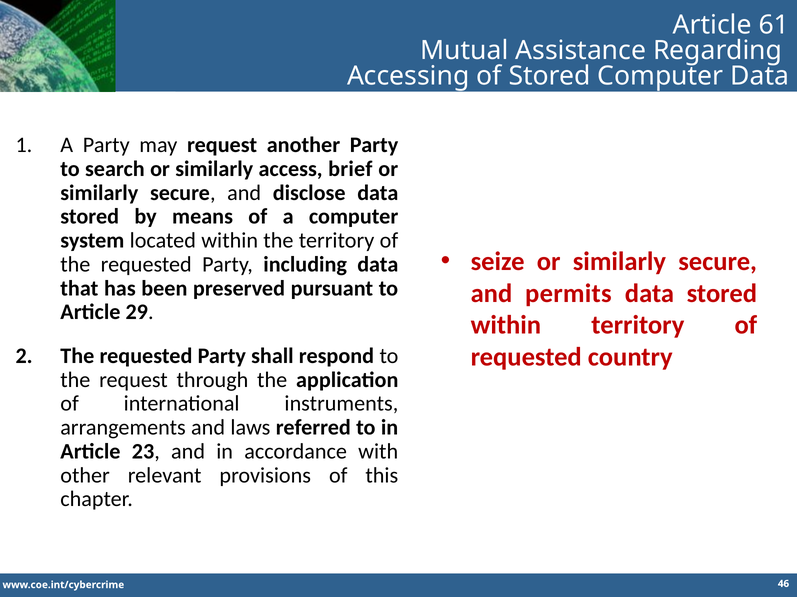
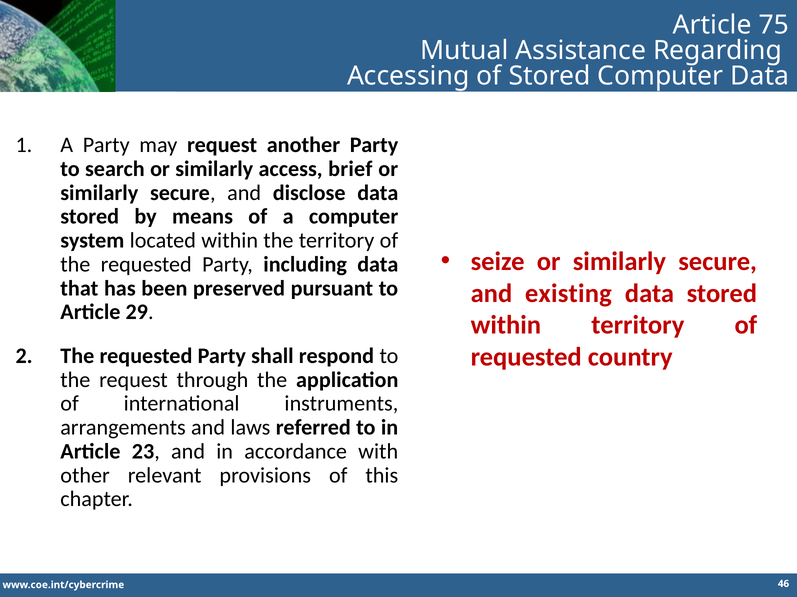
61: 61 -> 75 (774, 25)
permits: permits -> existing (568, 294)
